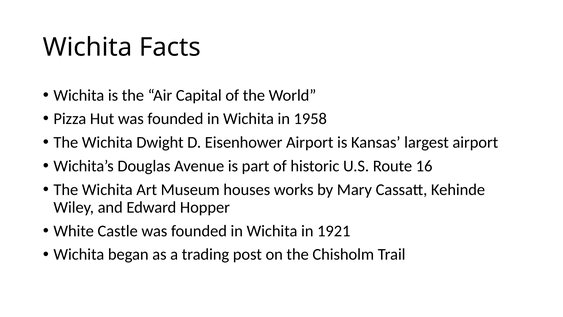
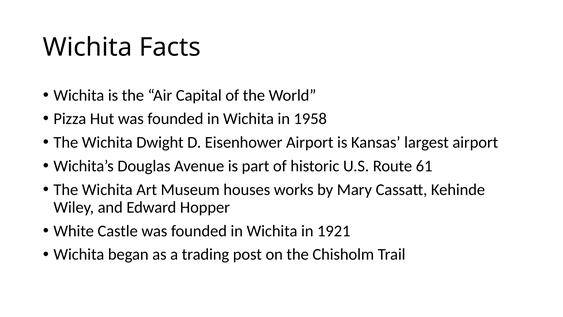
16: 16 -> 61 (424, 166)
